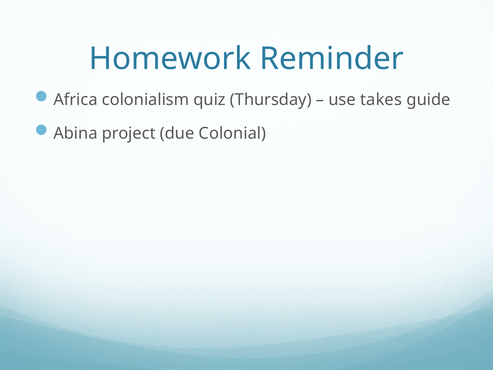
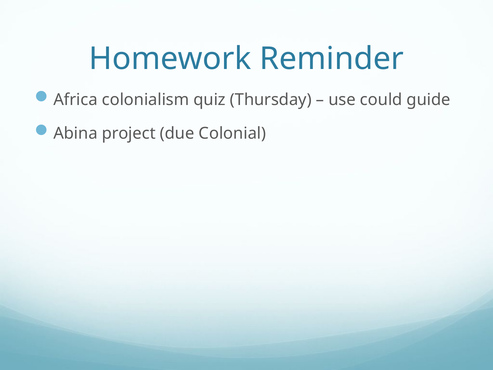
takes: takes -> could (381, 100)
